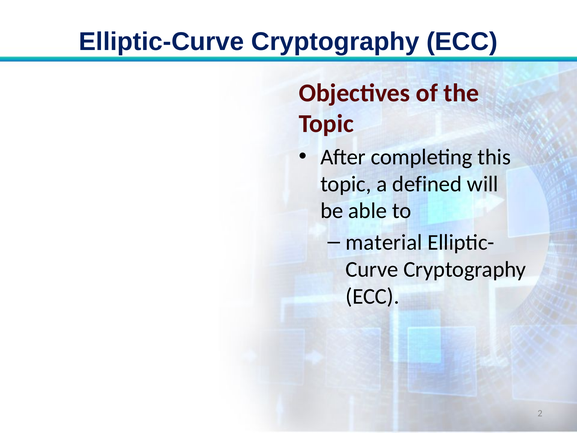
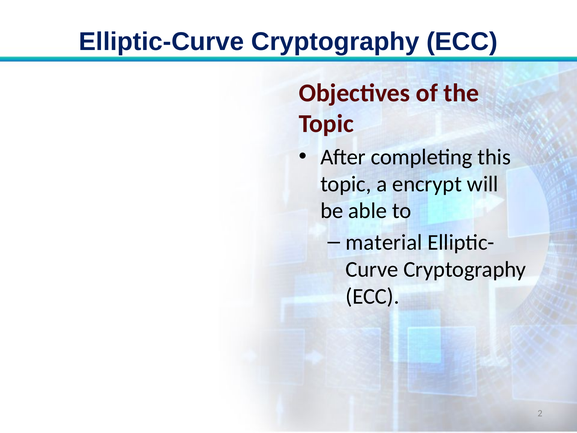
defined: defined -> encrypt (427, 184)
